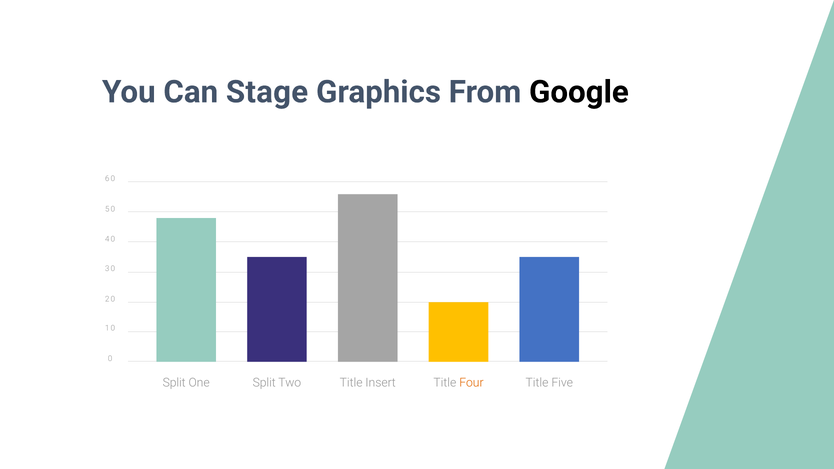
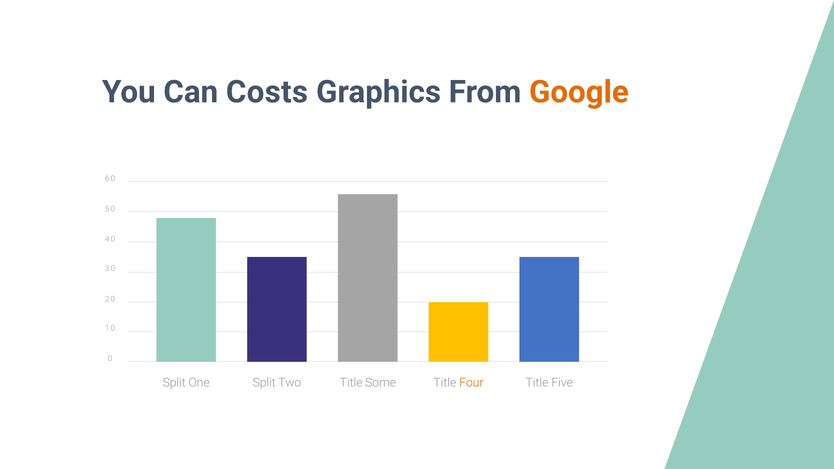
Stage: Stage -> Costs (267, 92)
Google colour: black -> orange (579, 92)
Insert: Insert -> Some (381, 383)
